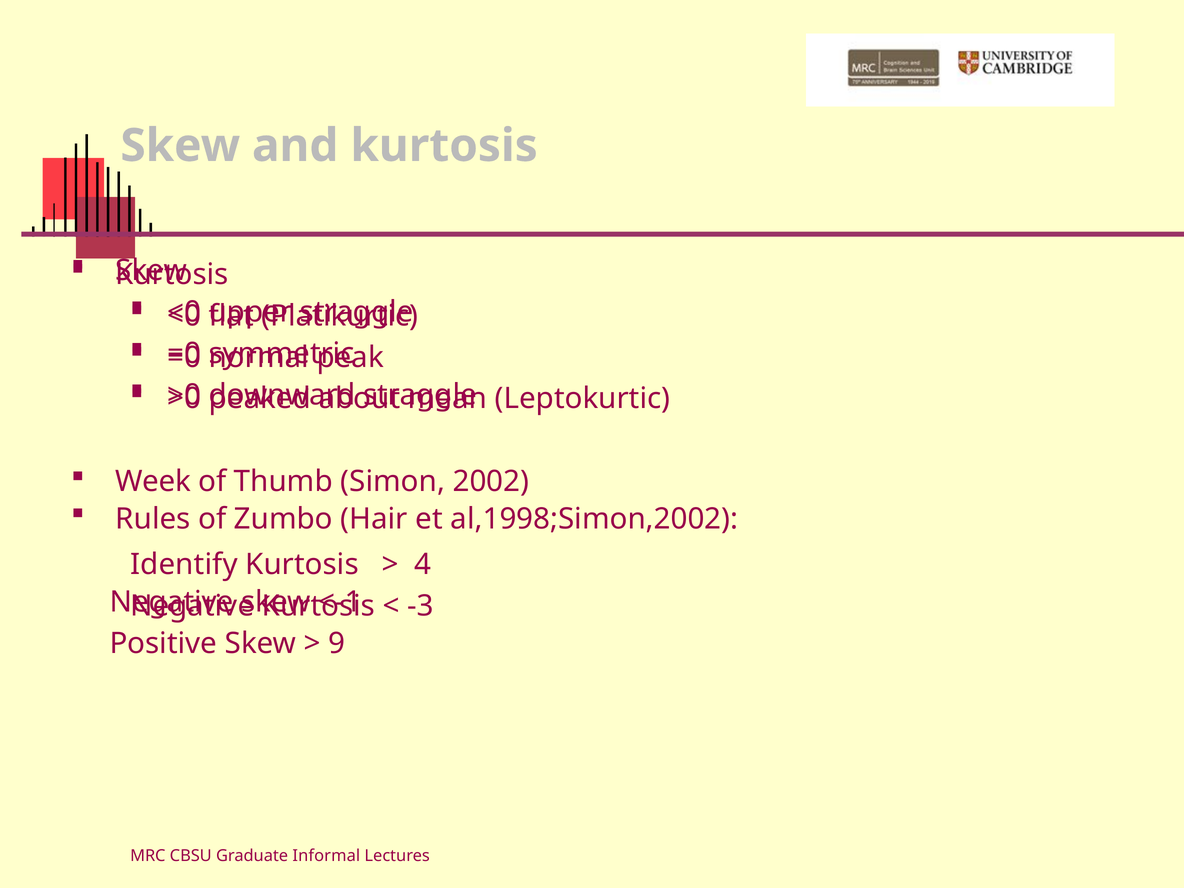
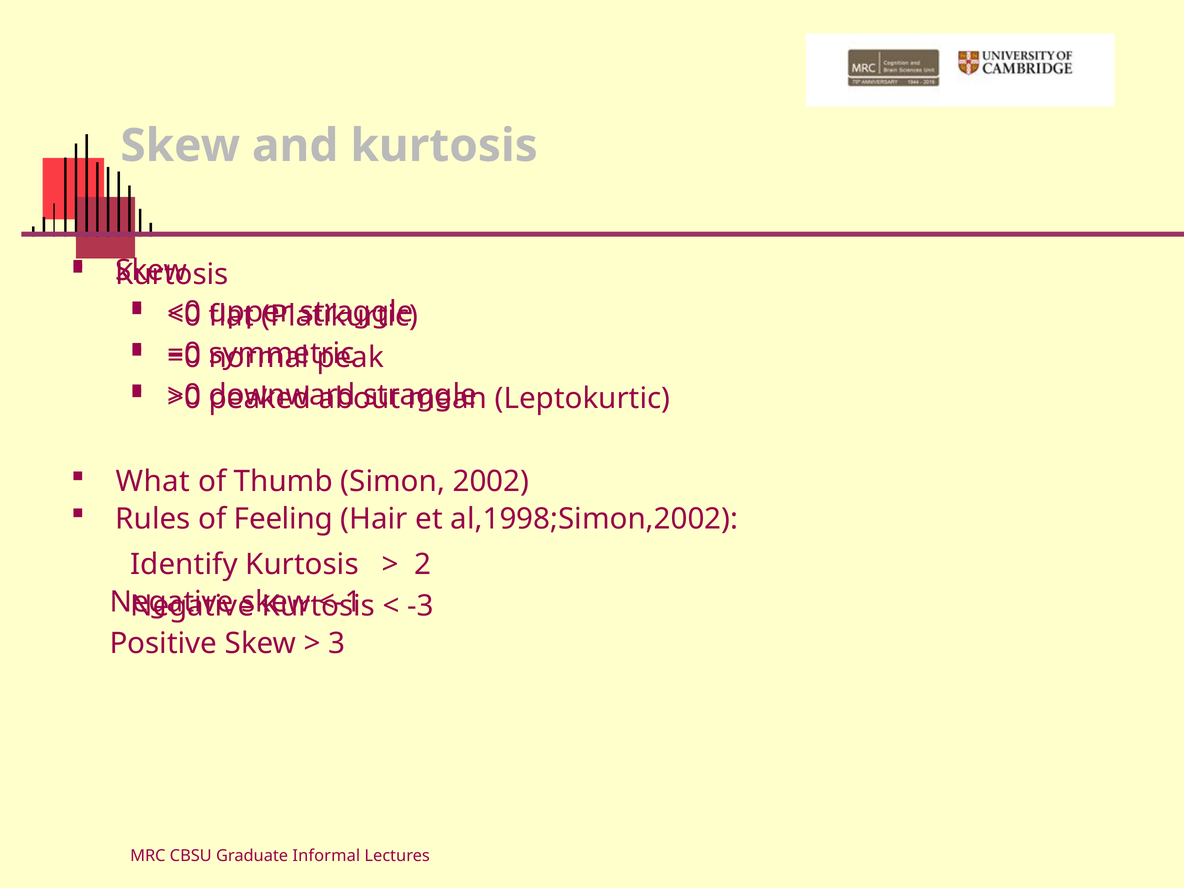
Week: Week -> What (153, 482)
Zumbo: Zumbo -> Feeling (283, 519)
4: 4 -> 2 (423, 564)
9: 9 -> 3 (337, 643)
